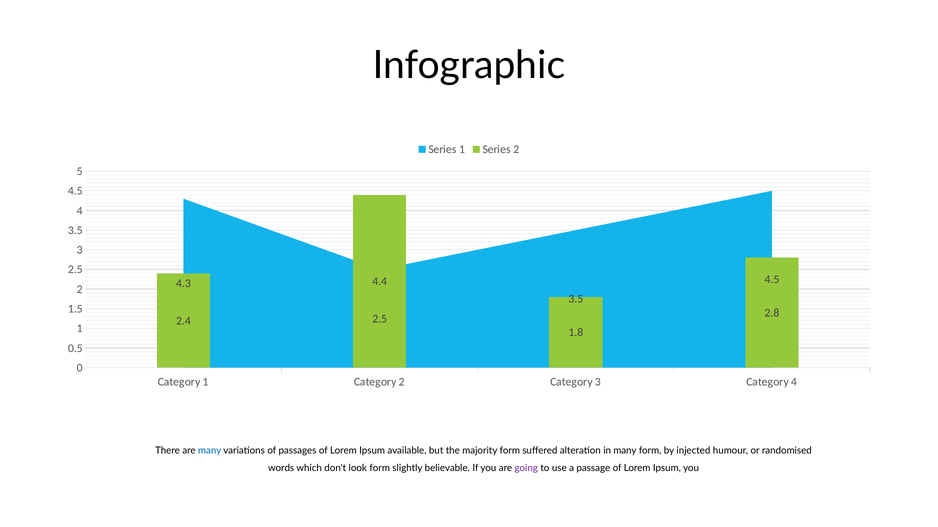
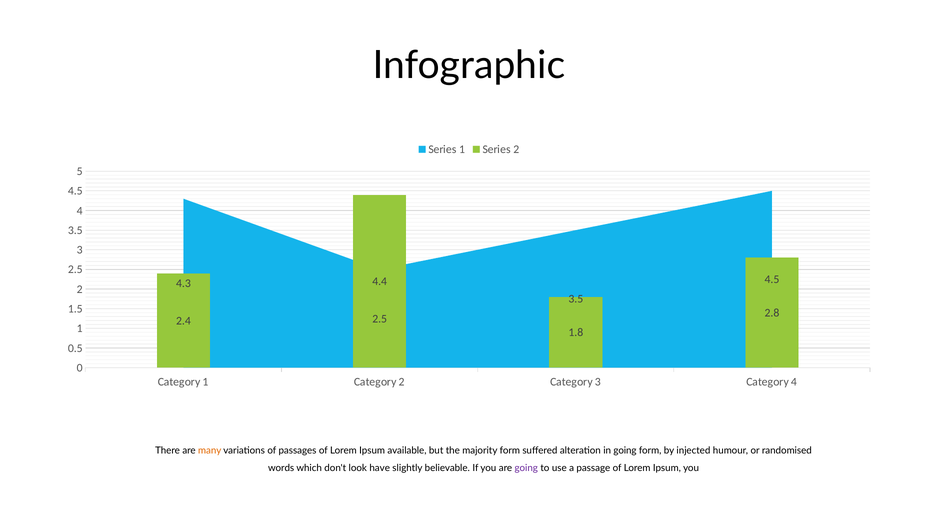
many colour: blue -> orange (210, 451)
in many: many -> going (625, 451)
look form: form -> have (380, 469)
